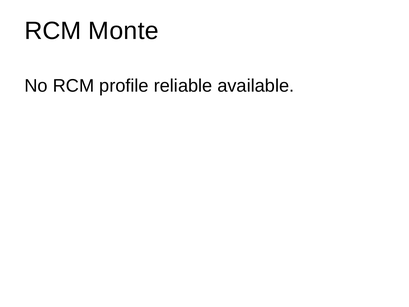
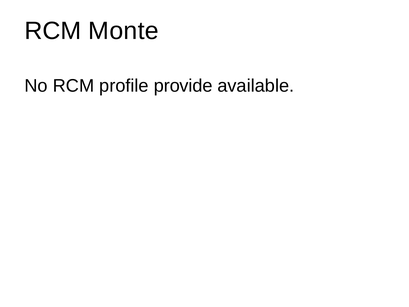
reliable: reliable -> provide (183, 86)
